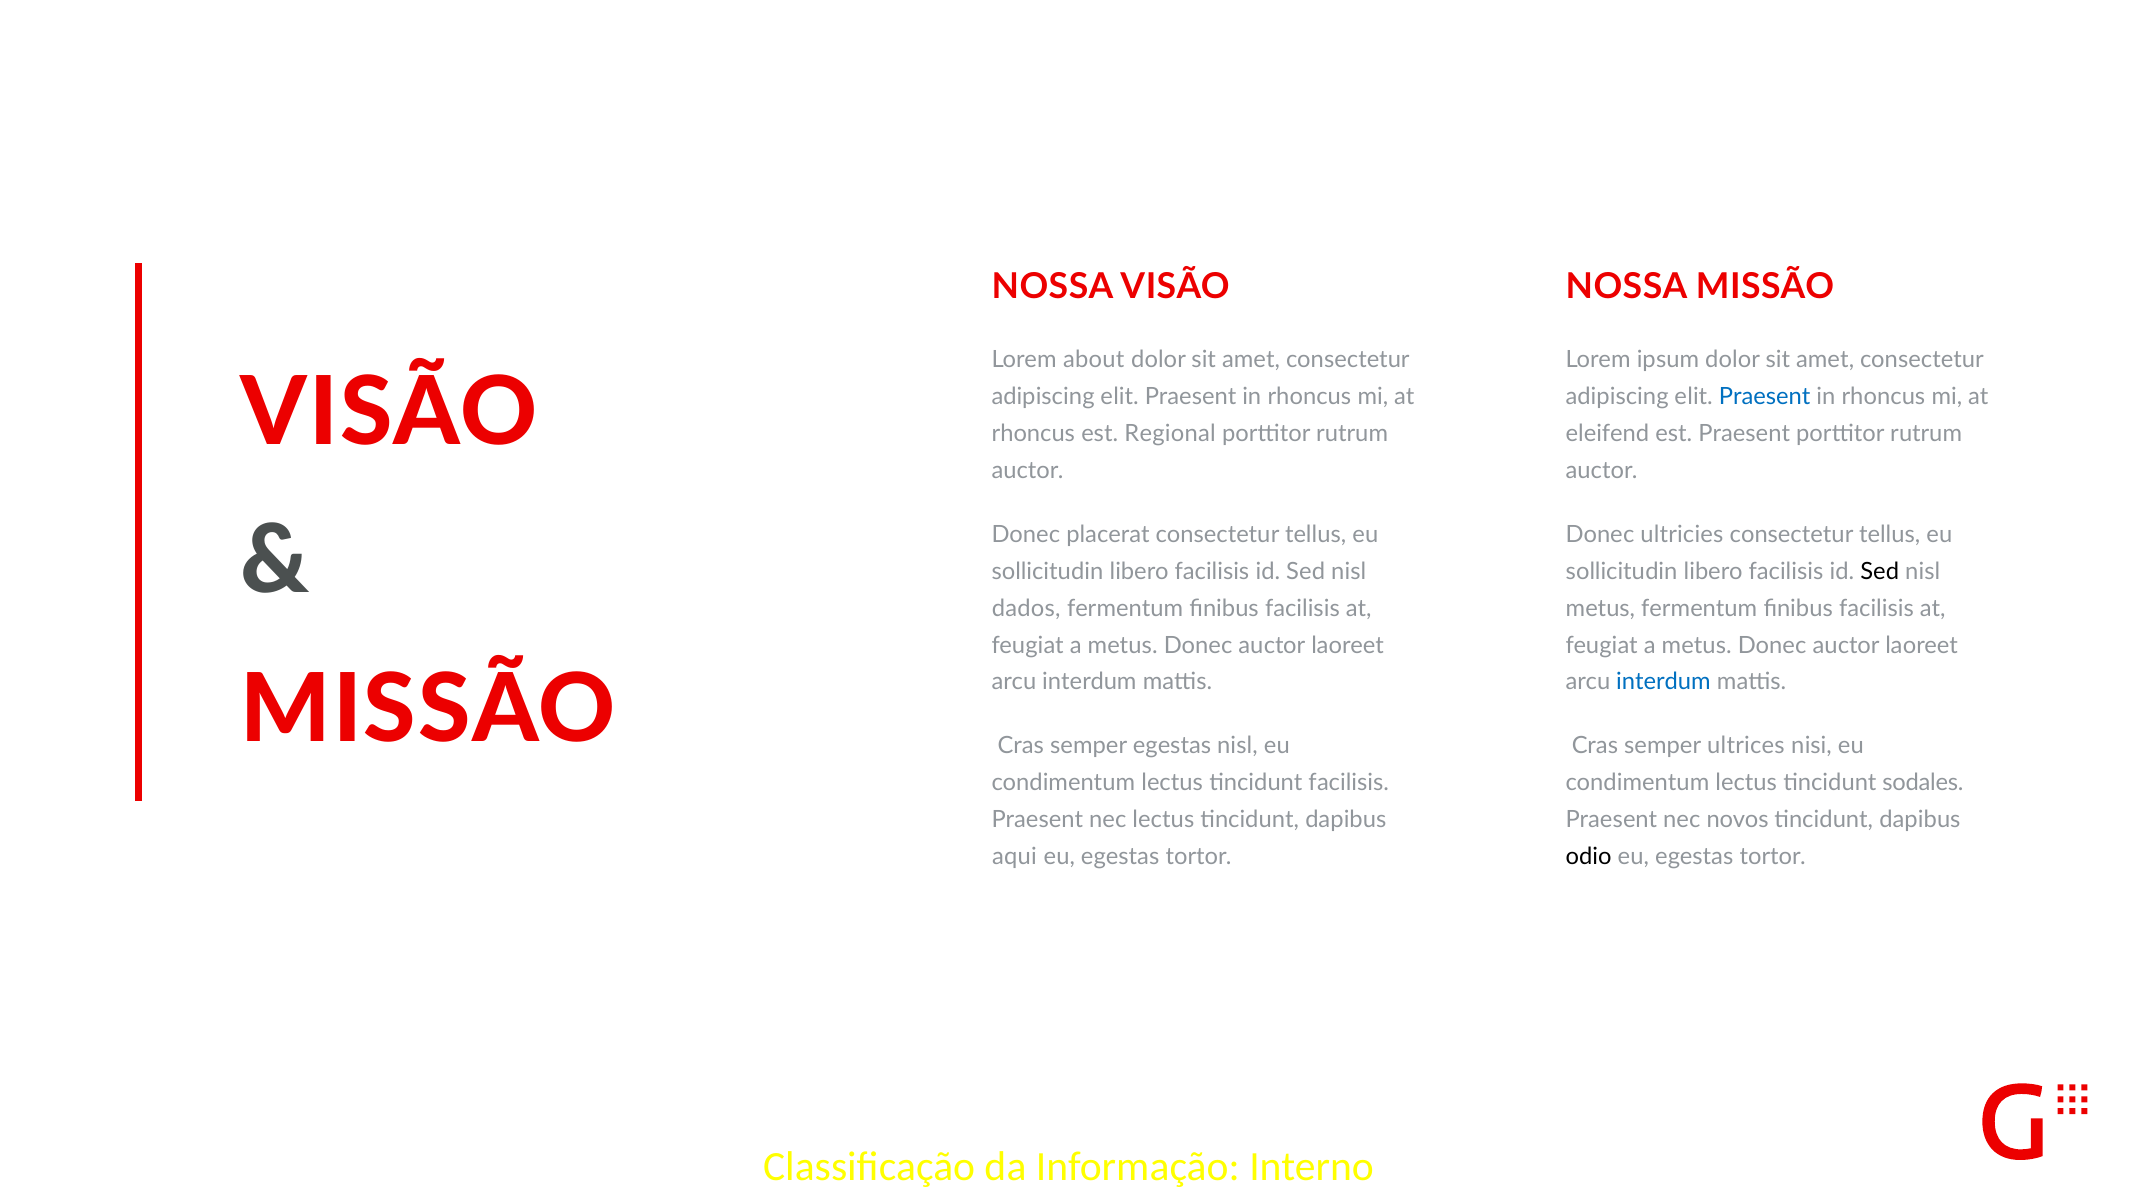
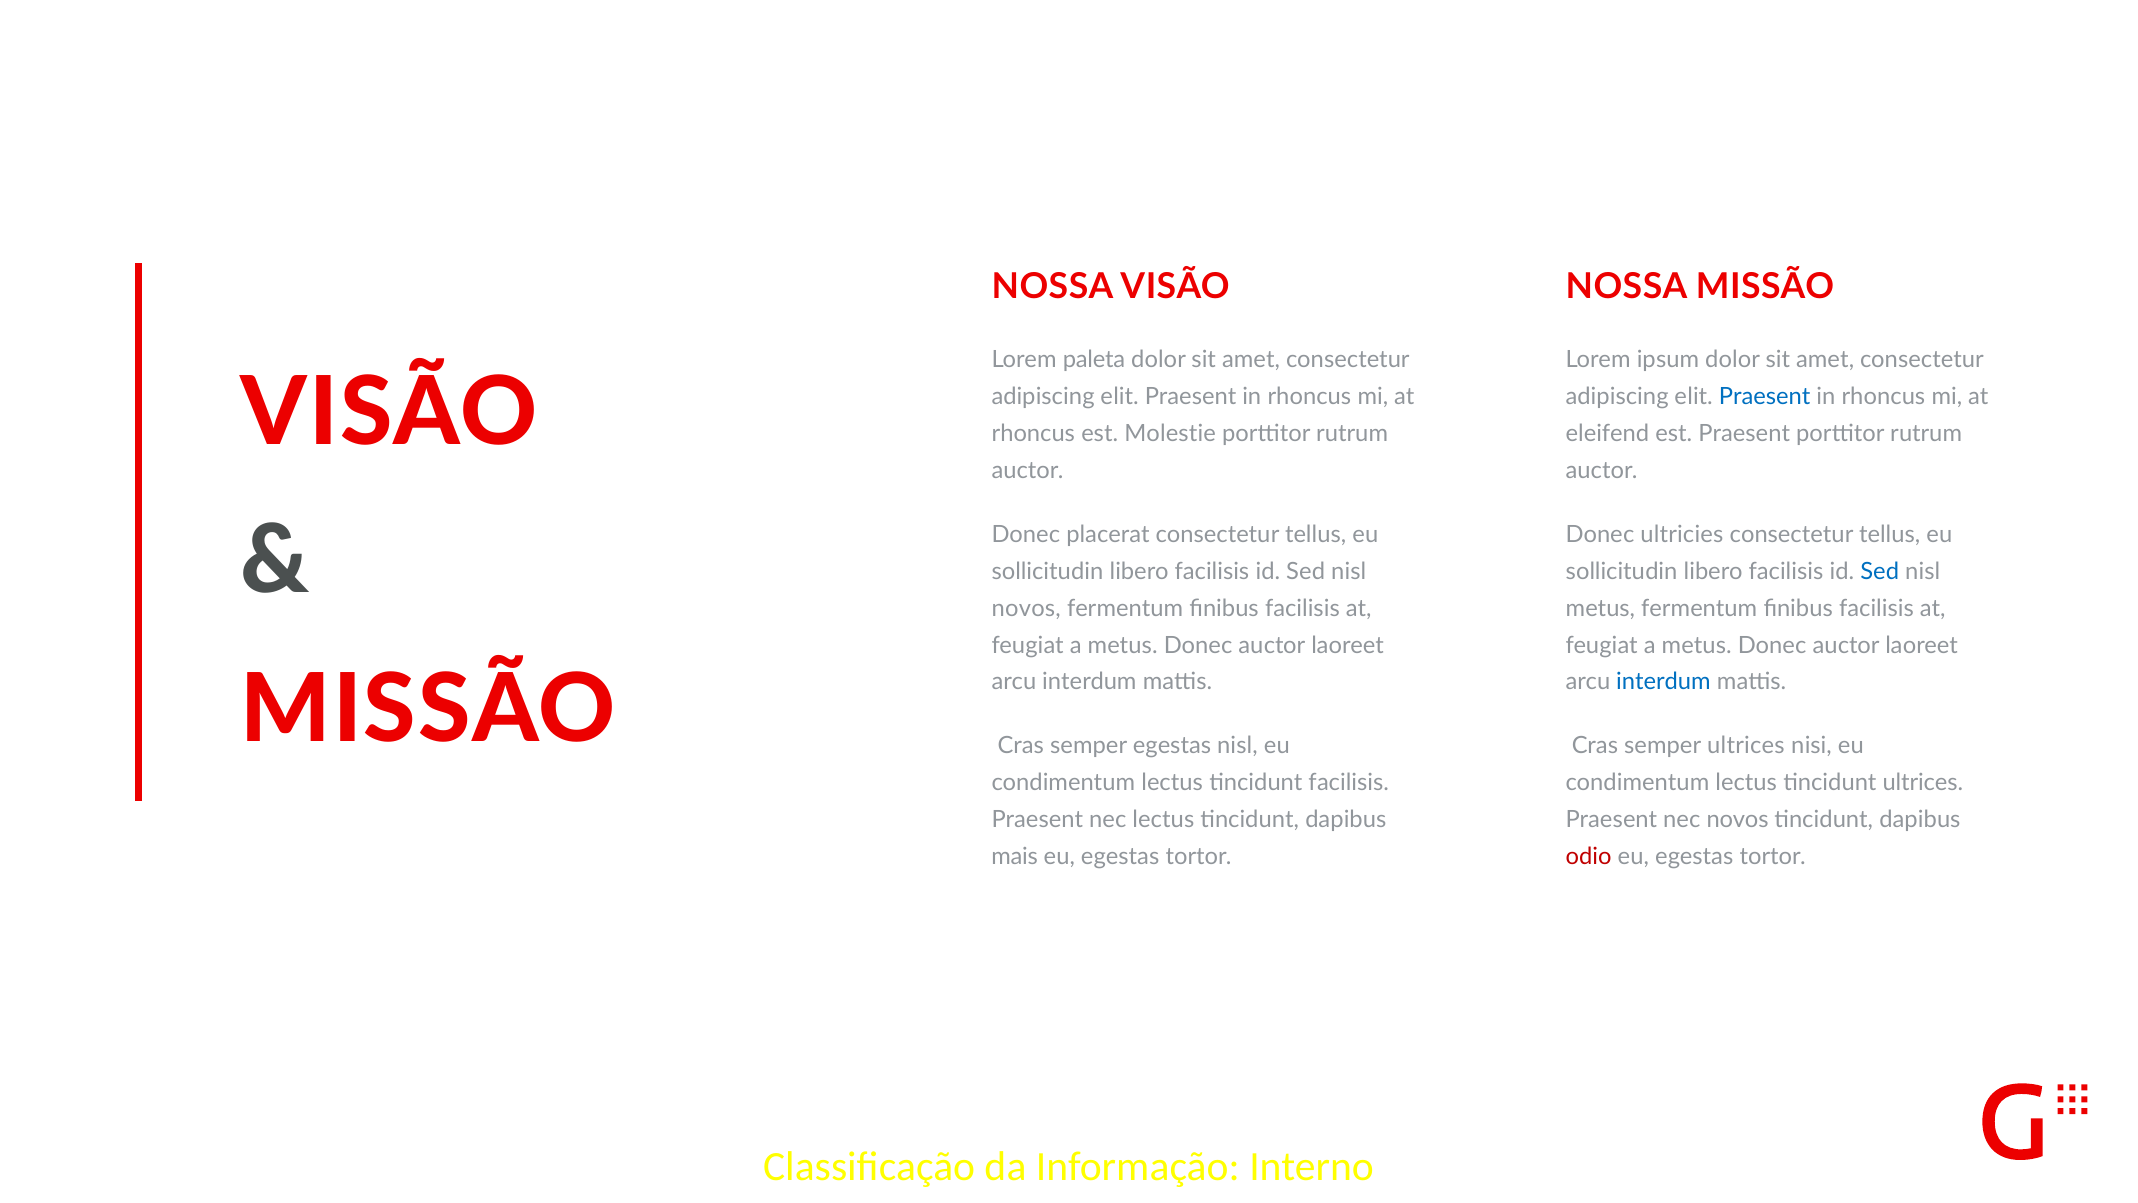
about: about -> paleta (1094, 360)
Regional: Regional -> Molestie (1170, 433)
Sed colour: black -> blue (1880, 571)
dados: dados -> novos (1026, 608)
tincidunt sodales: sodales -> ultrices (1923, 783)
aqui: aqui -> mais (1015, 857)
odio colour: black -> red (1589, 857)
